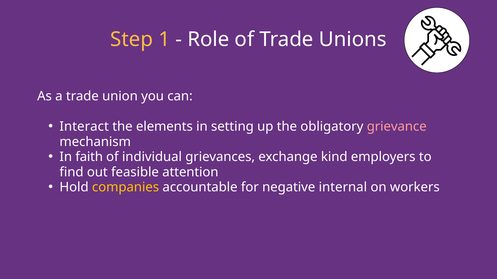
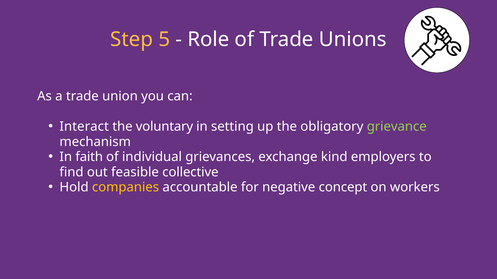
1: 1 -> 5 (164, 40)
elements: elements -> voluntary (164, 127)
grievance colour: pink -> light green (397, 127)
attention: attention -> collective (190, 172)
internal: internal -> concept (343, 188)
